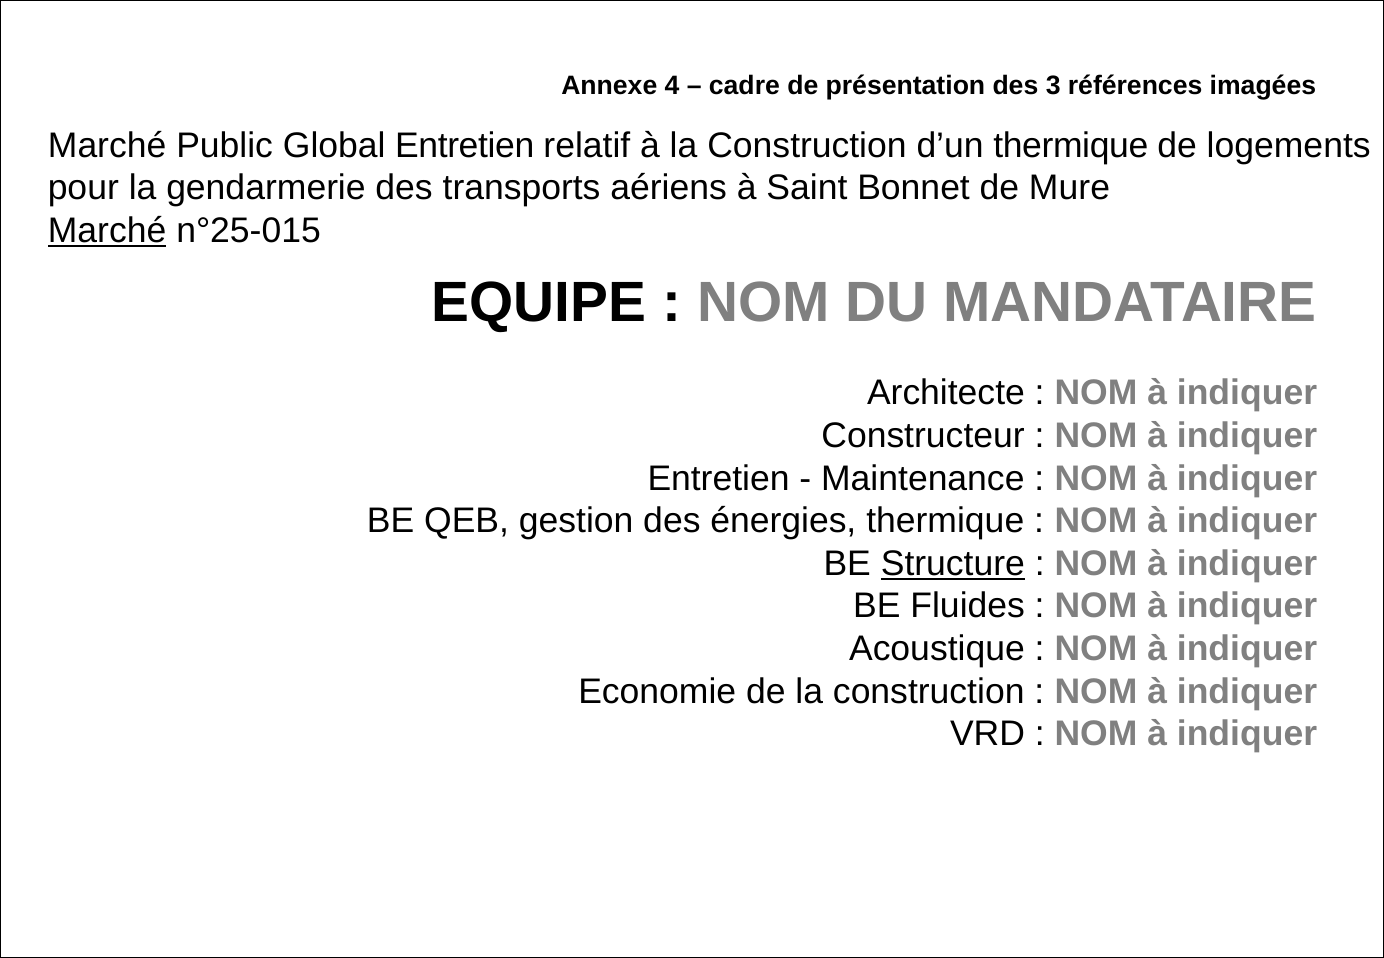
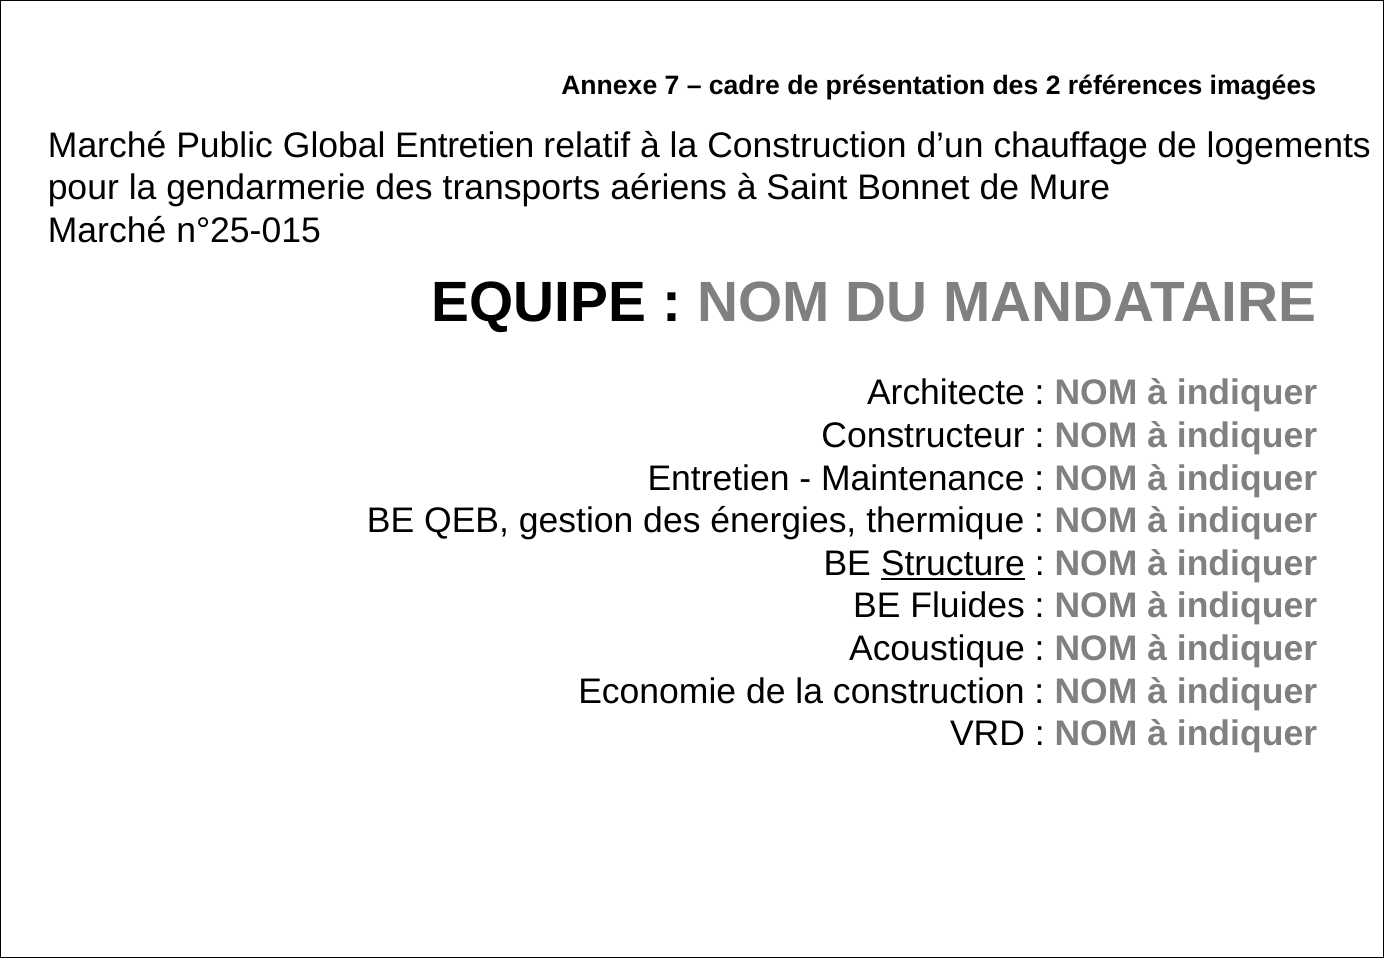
4: 4 -> 7 (672, 86)
3: 3 -> 2 (1053, 86)
d’un thermique: thermique -> chauffage (1071, 146)
Marché underline: present -> none (107, 231)
